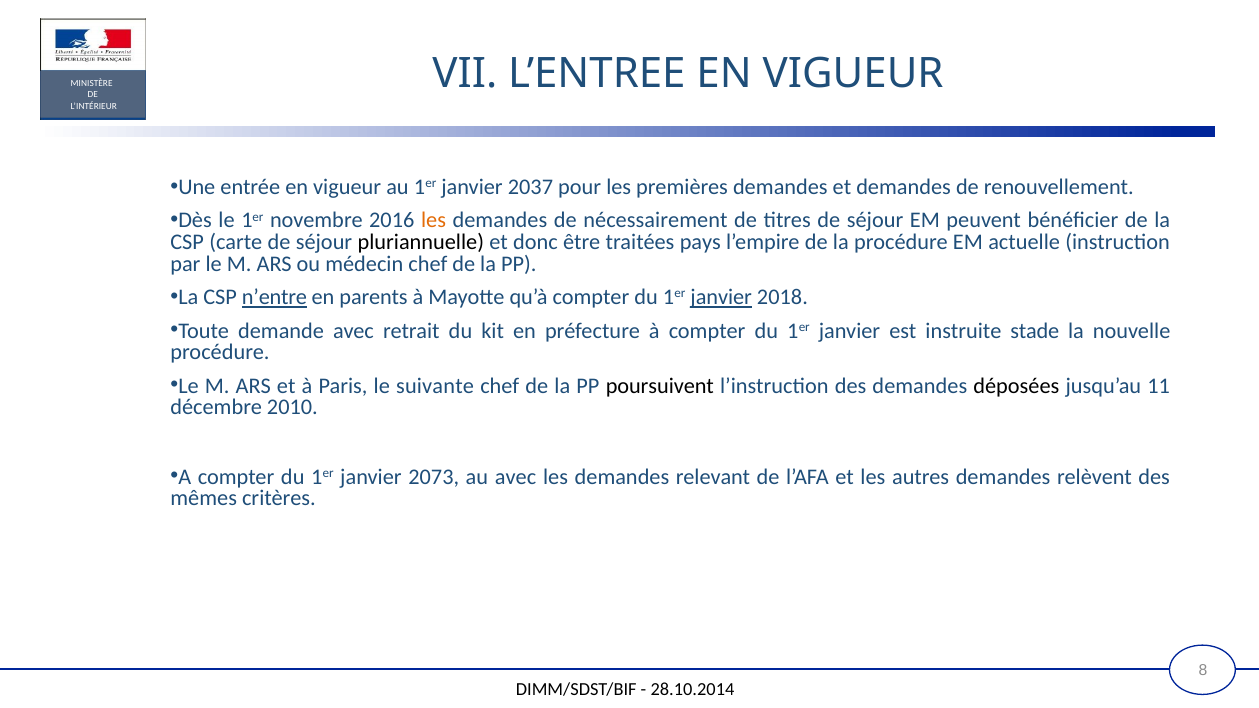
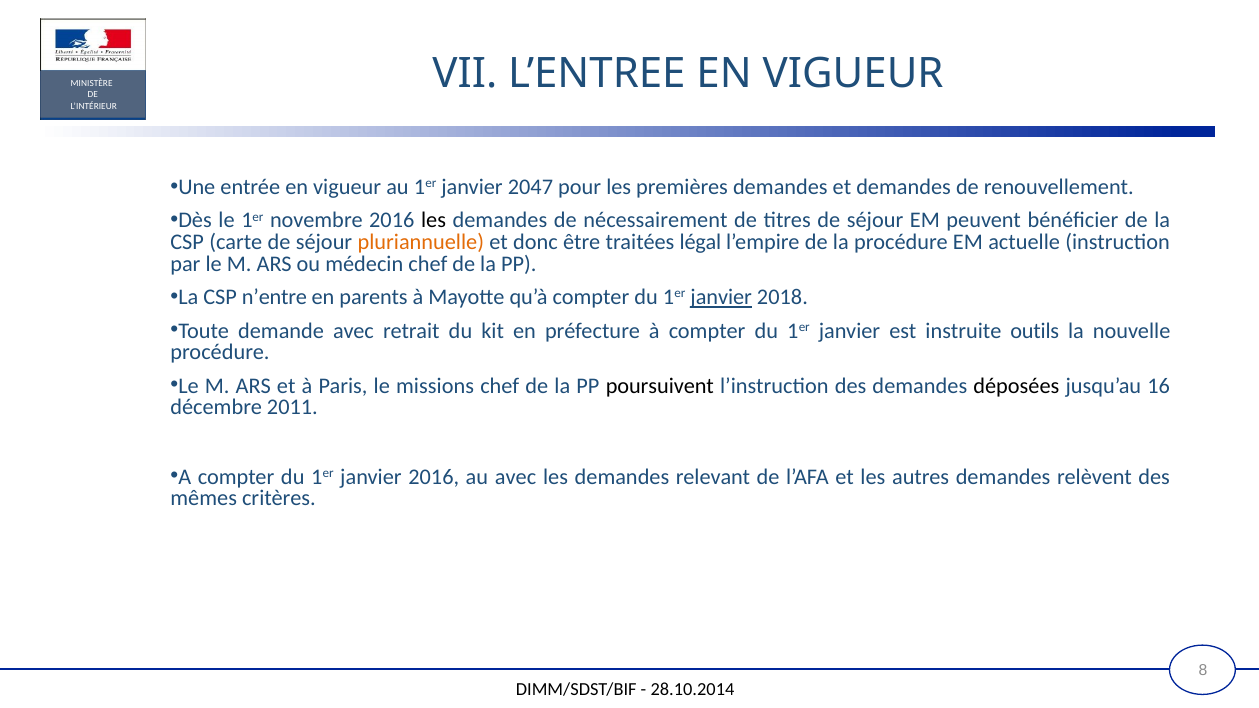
2037: 2037 -> 2047 (530, 187)
les colour: orange -> black (434, 221)
pluriannuelle colour: black -> orange (421, 242)
pays: pays -> légal (700, 242)
n’entre underline: present -> none (274, 297)
stade: stade -> outils (1035, 331)
suivante: suivante -> missions (435, 386)
11: 11 -> 16 (1159, 386)
2010: 2010 -> 2011 (292, 408)
janvier 2073: 2073 -> 2016 (434, 477)
